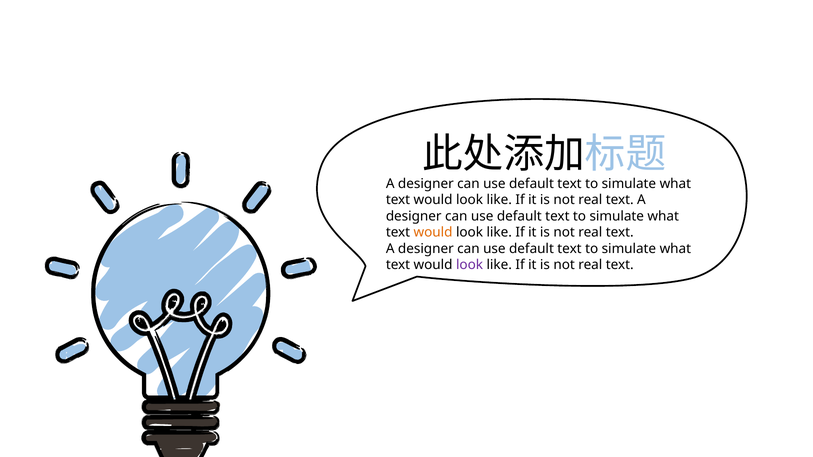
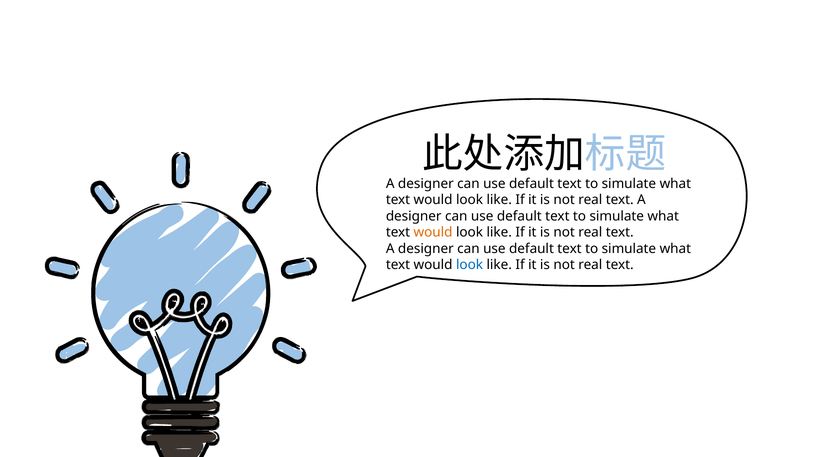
look colour: purple -> blue (470, 265)
